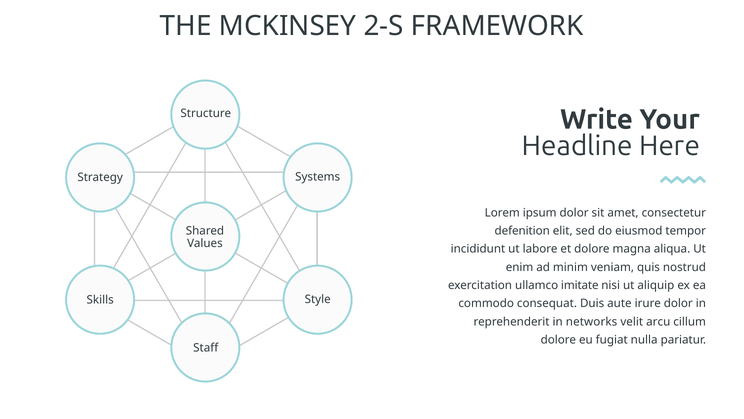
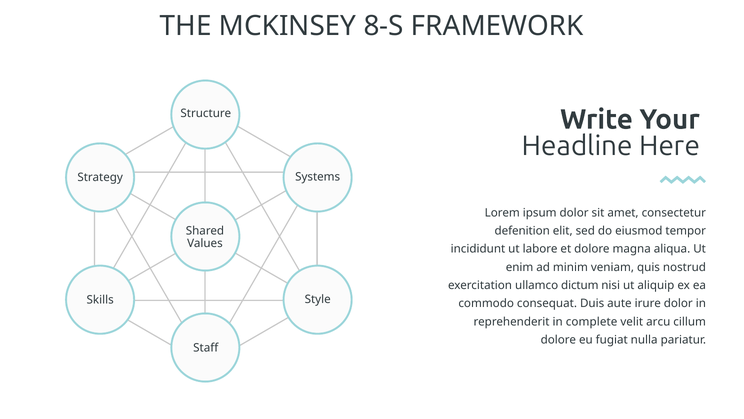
2-S: 2-S -> 8-S (384, 26)
imitate: imitate -> dictum (580, 285)
networks: networks -> complete (592, 321)
